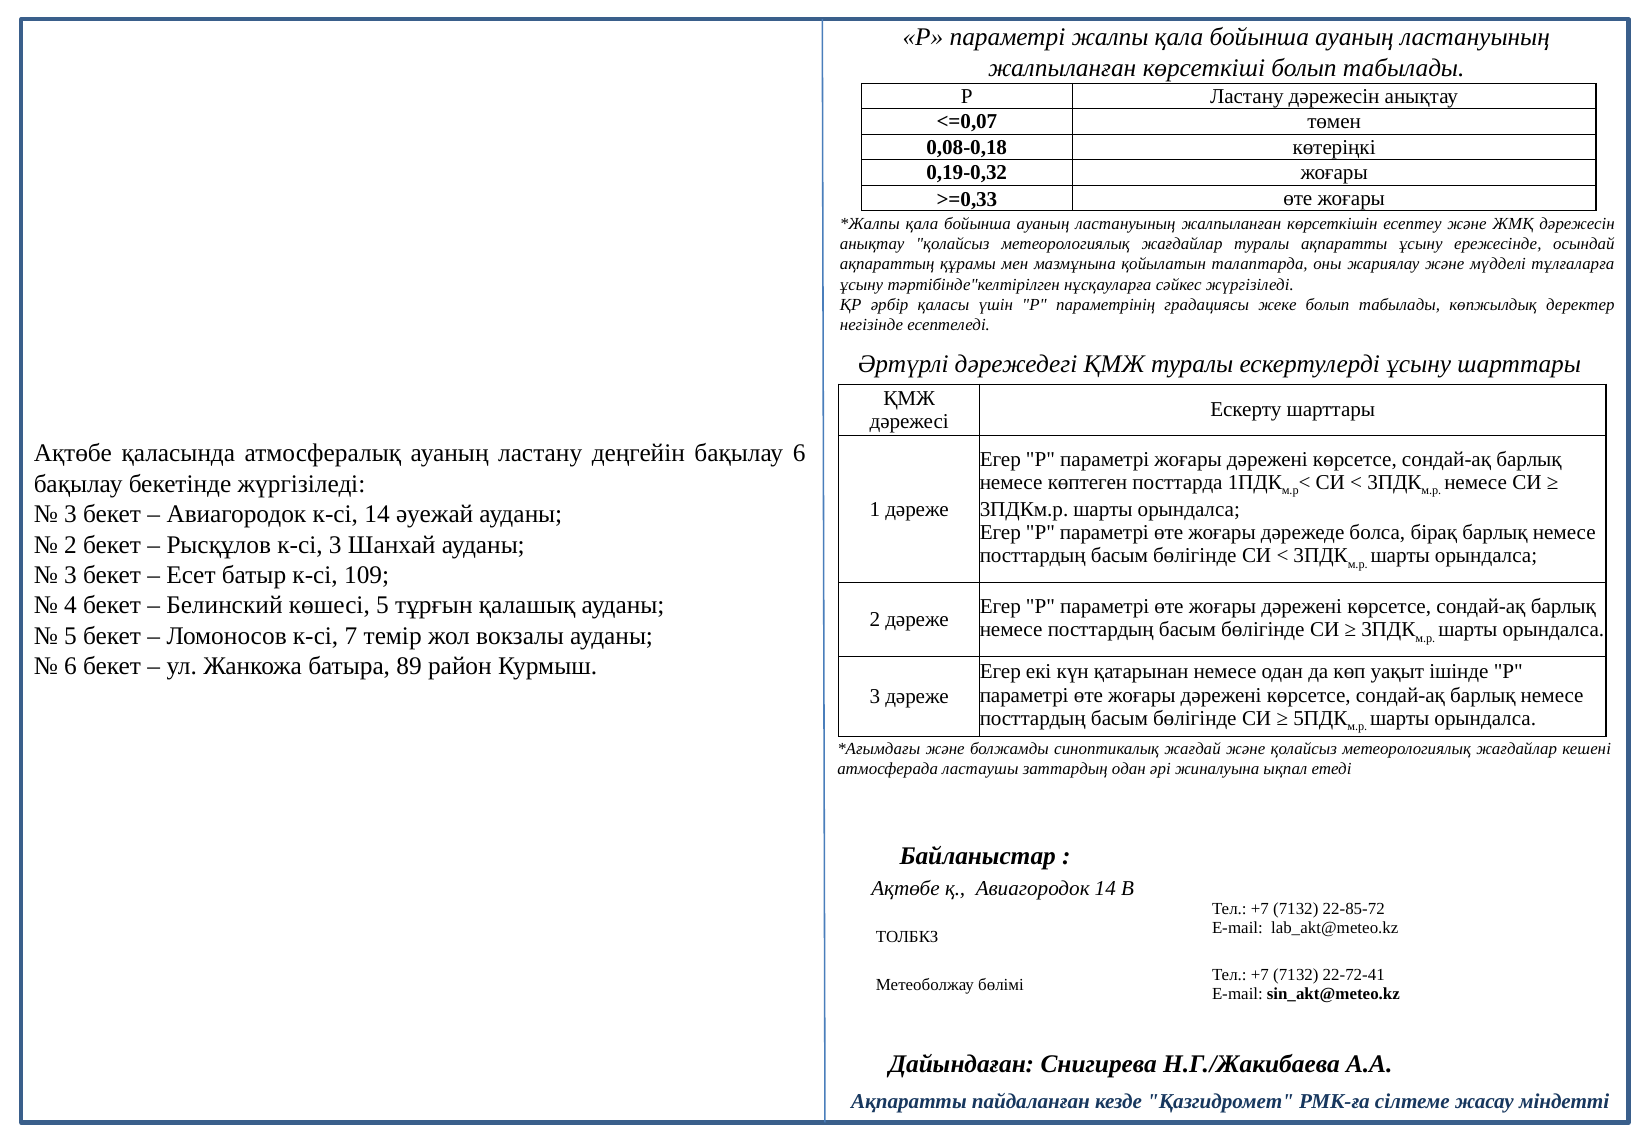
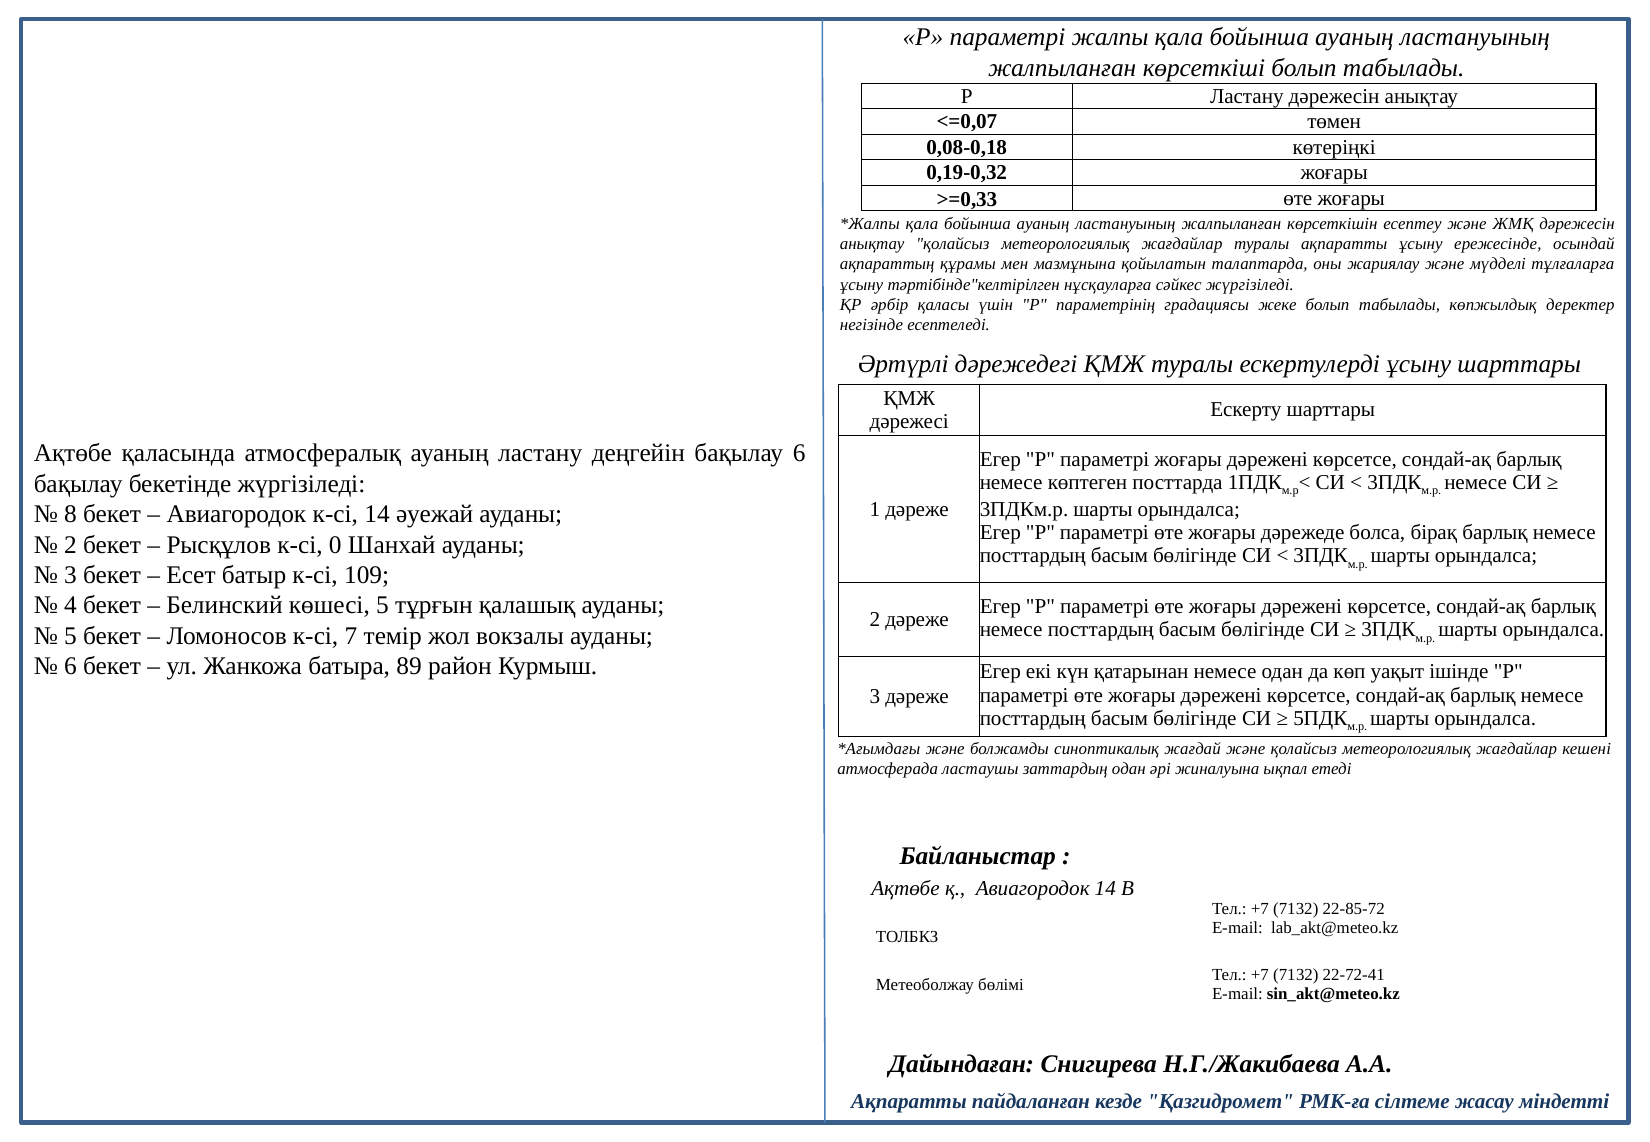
3: 3 -> 8 (71, 514)
к-сі 3: 3 -> 0 (335, 545)
